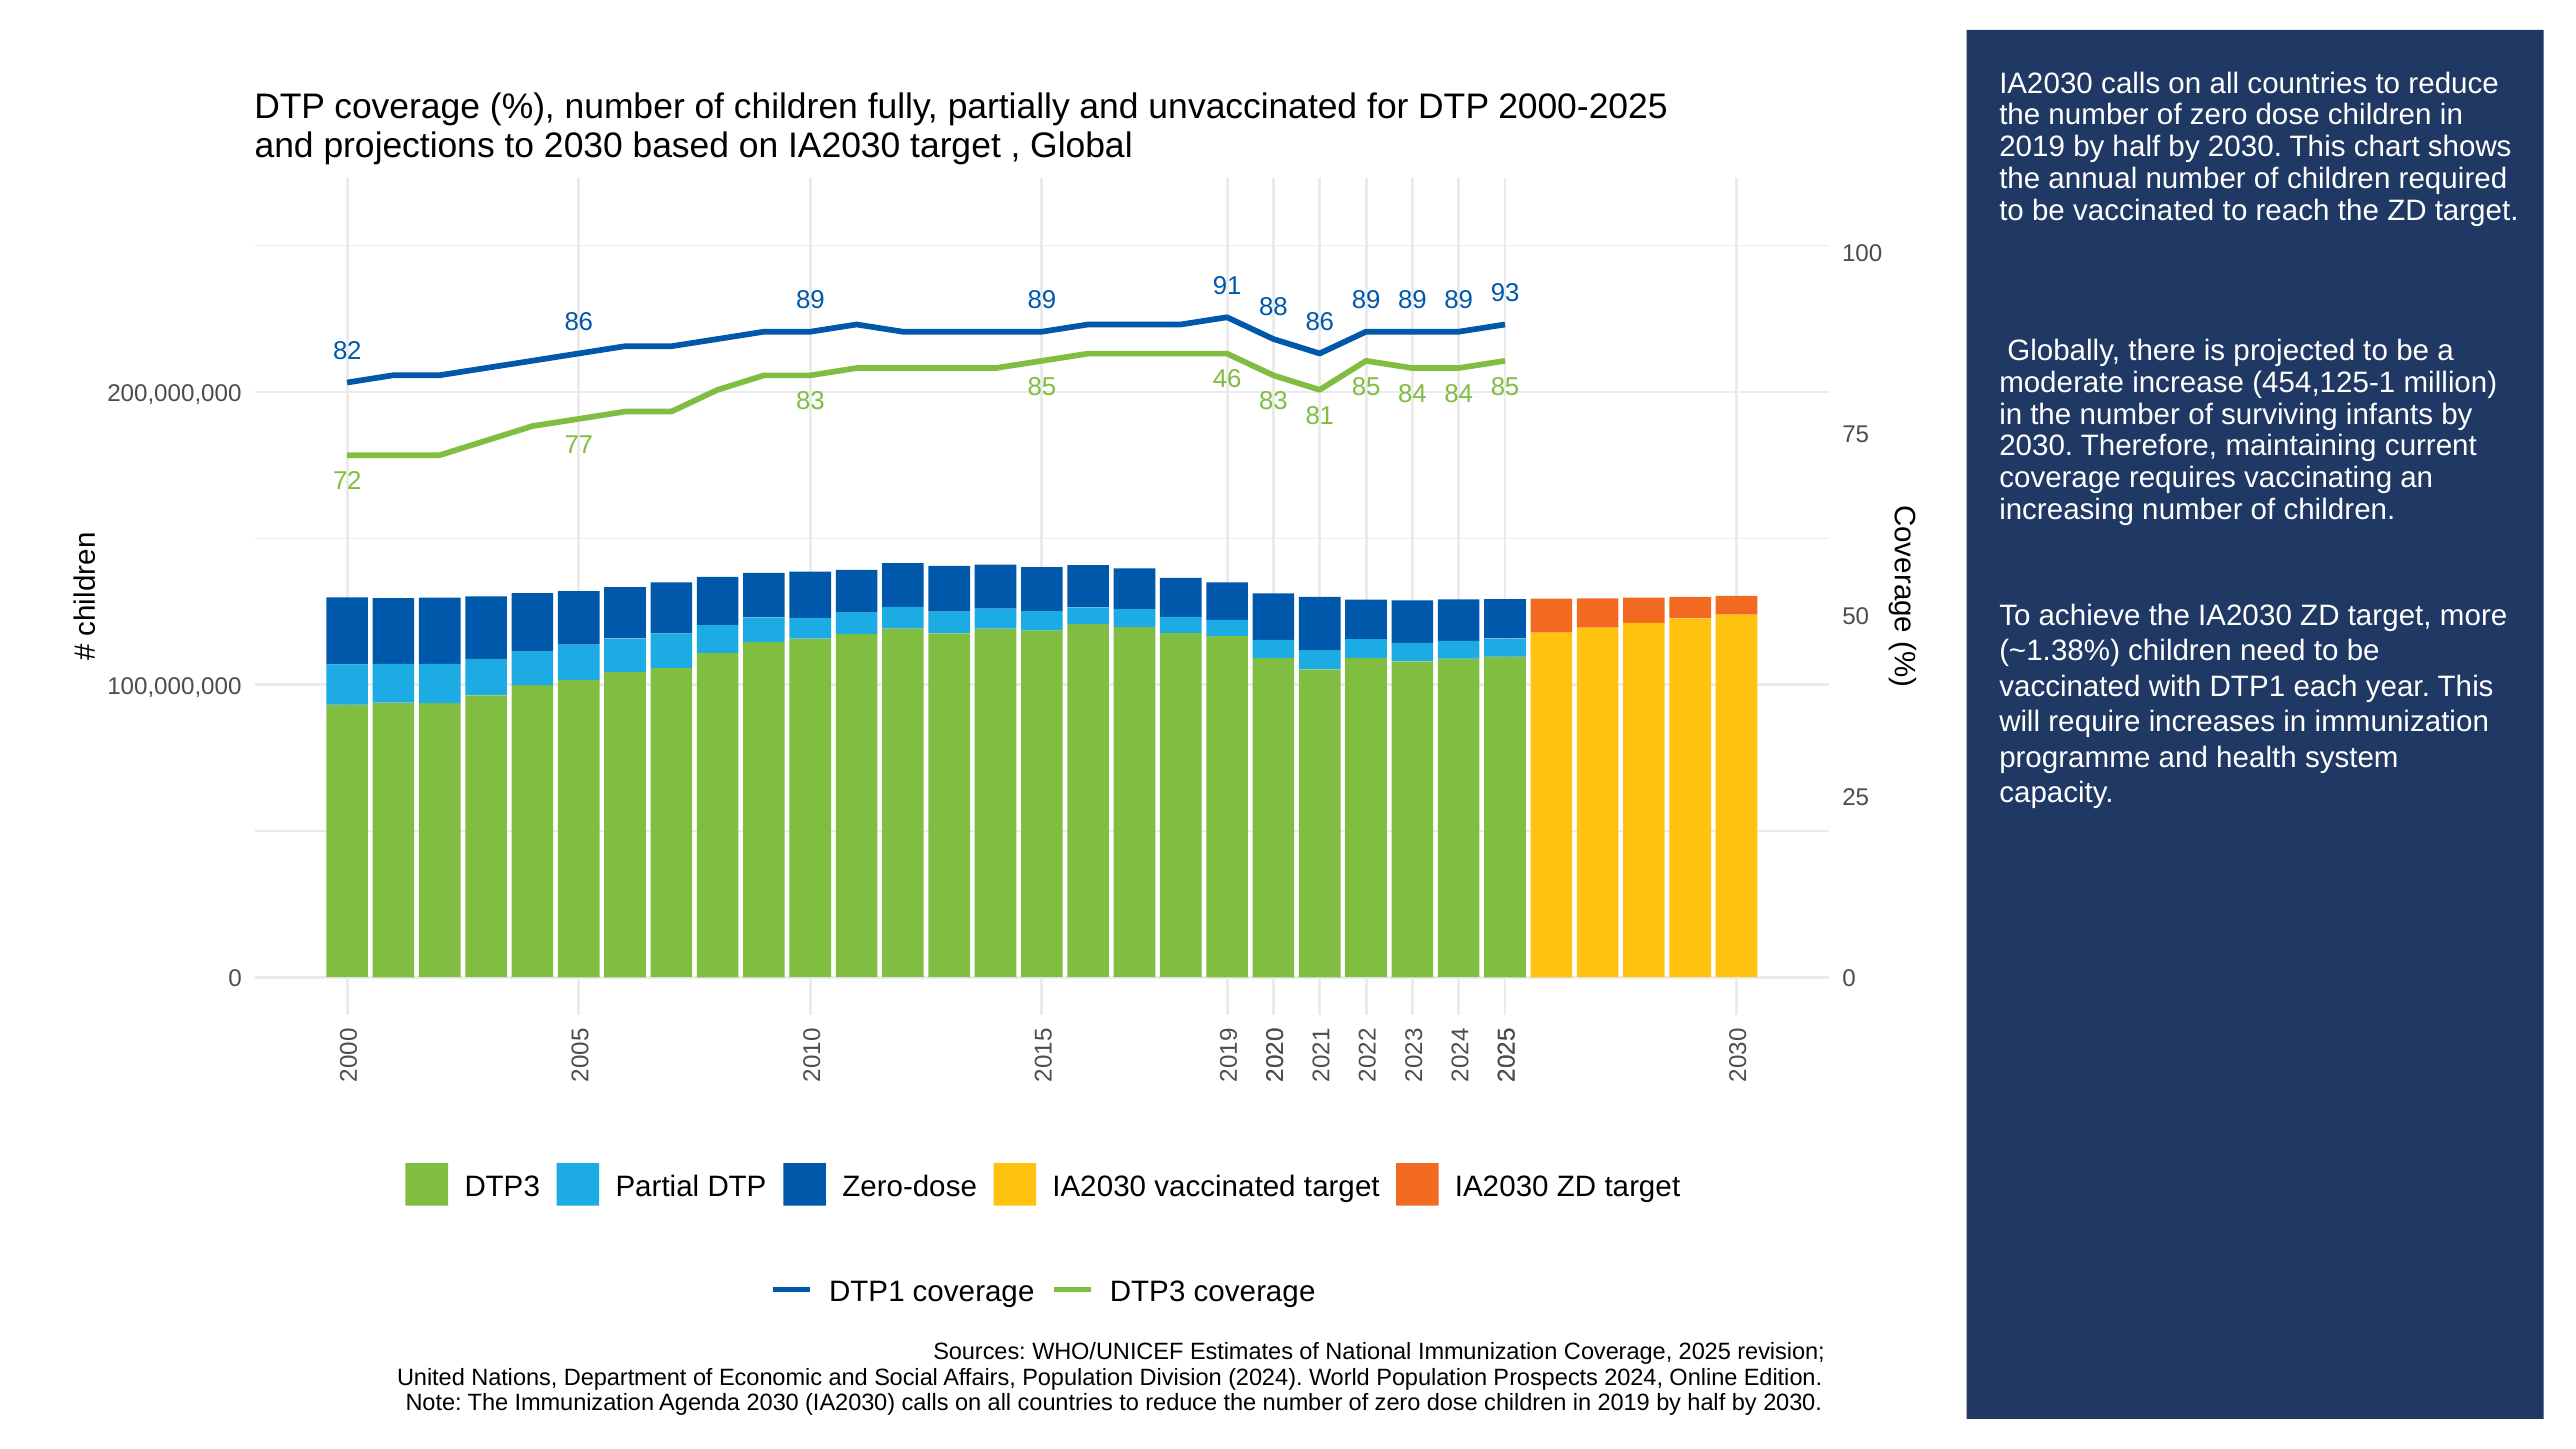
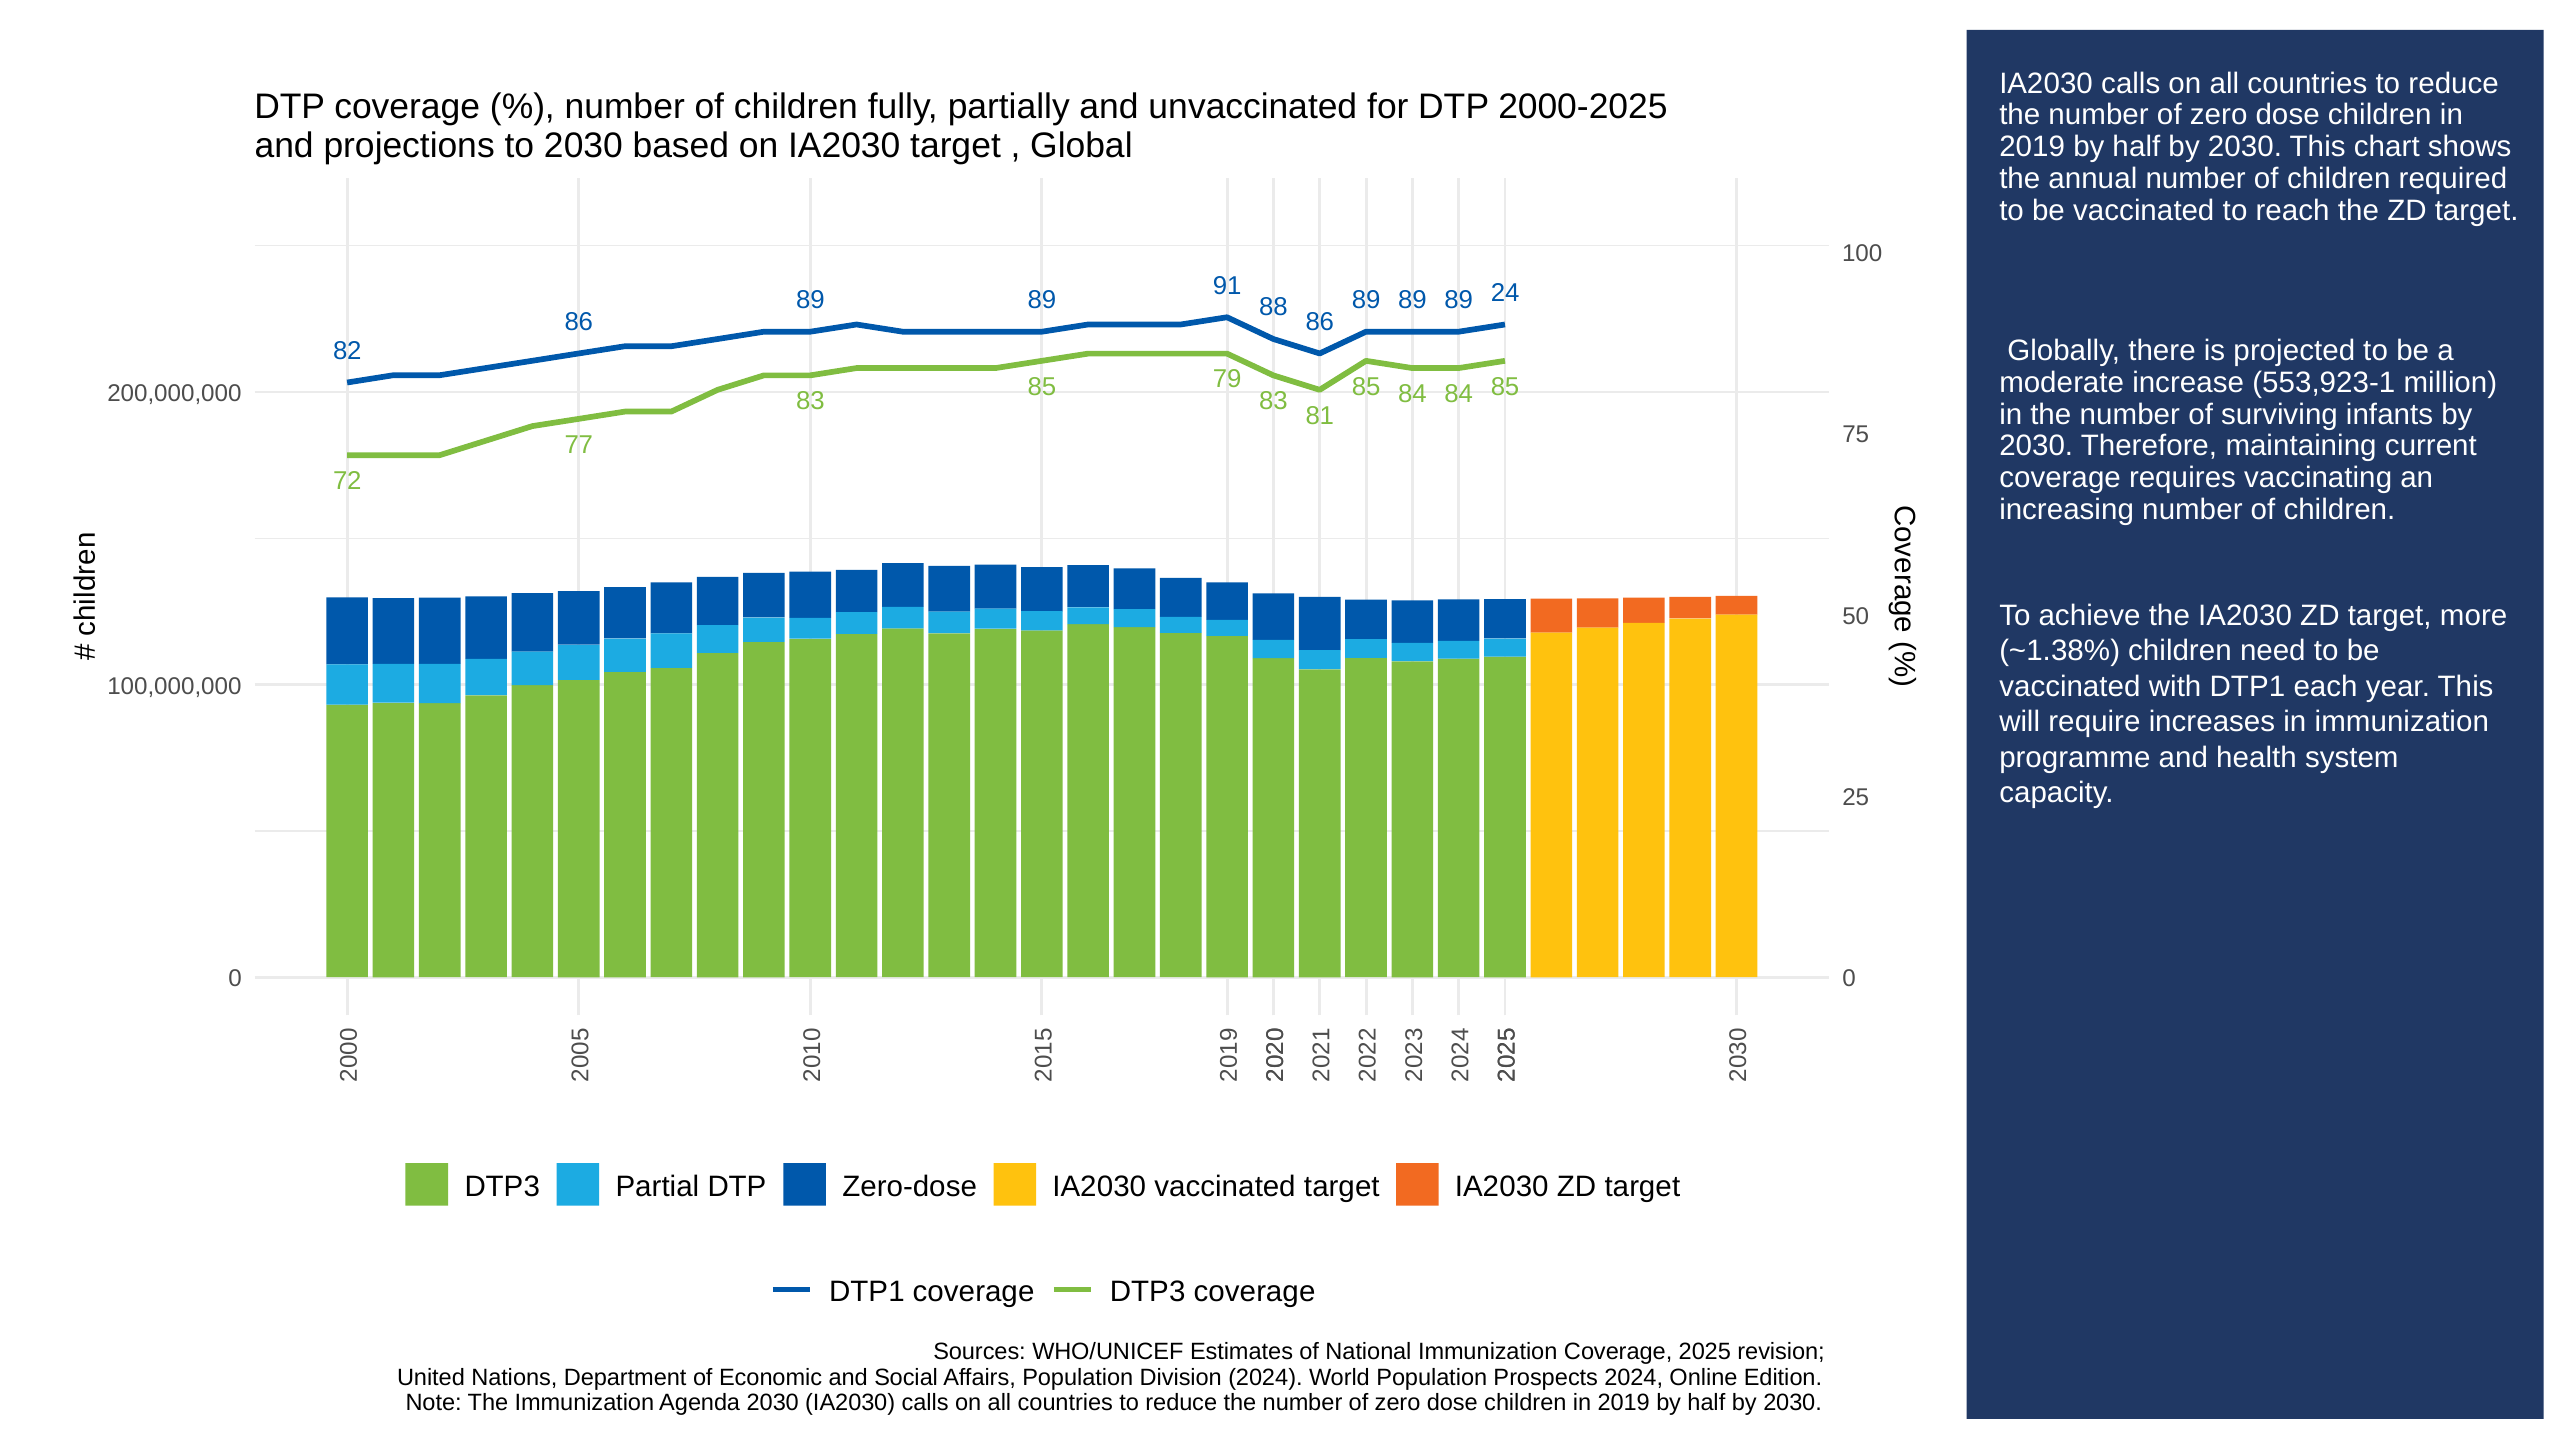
93: 93 -> 24 (1505, 293)
454,125-1: 454,125-1 -> 553,923-1 (2324, 382)
46: 46 -> 79 (1227, 379)
